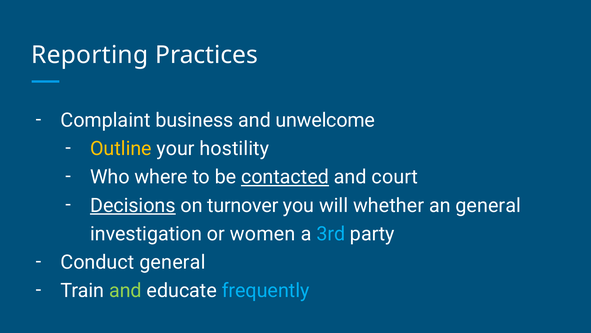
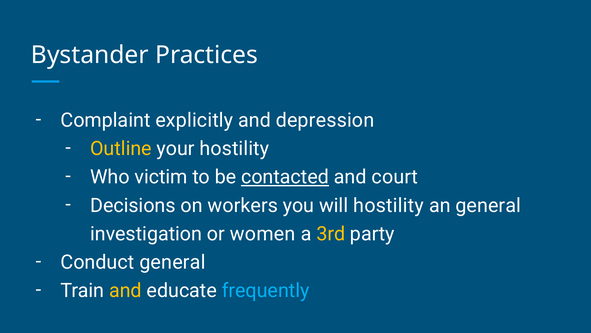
Reporting: Reporting -> Bystander (90, 55)
business: business -> explicitly (194, 120)
unwelcome: unwelcome -> depression (325, 120)
where: where -> victim (161, 177)
Decisions underline: present -> none (133, 205)
turnover: turnover -> workers (243, 205)
will whether: whether -> hostility (389, 205)
3rd colour: light blue -> yellow (331, 234)
and colour: light green -> yellow (125, 290)
